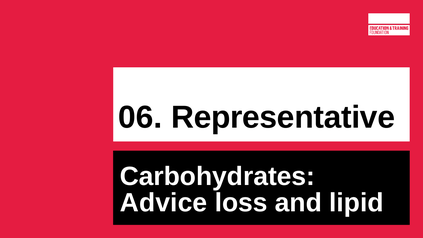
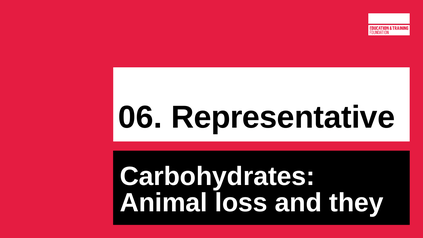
Advice: Advice -> Animal (164, 203)
lipid: lipid -> they (356, 203)
